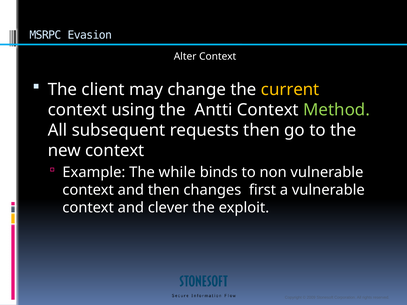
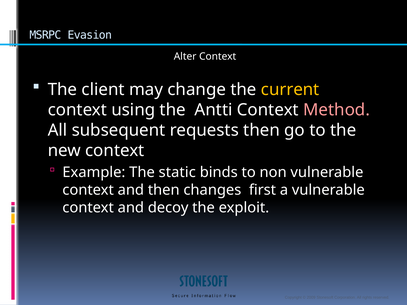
Method colour: light green -> pink (337, 110)
while: while -> static (177, 172)
clever: clever -> decoy (168, 208)
